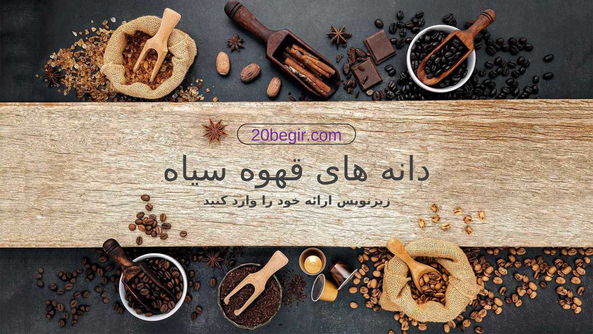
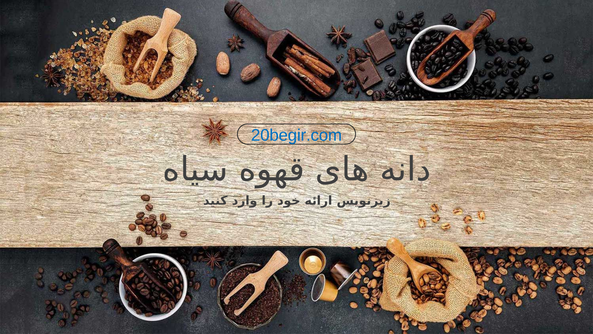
20begir.com colour: purple -> blue (297, 135)
